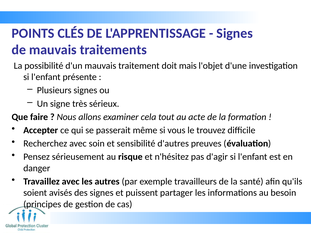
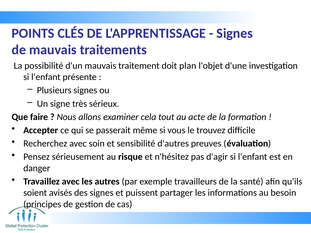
mais: mais -> plan (188, 66)
